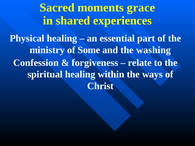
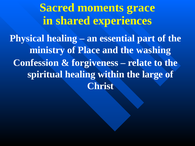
Some: Some -> Place (89, 50)
ways: ways -> large (153, 74)
